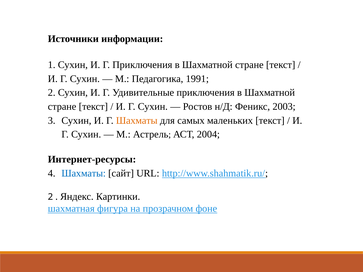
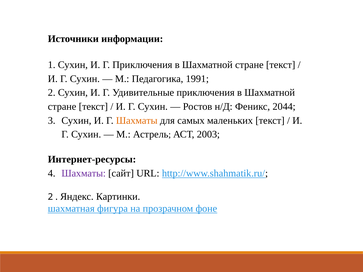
2003: 2003 -> 2044 (284, 107)
2004: 2004 -> 2003 (208, 135)
Шахматы colour: blue -> purple (84, 173)
